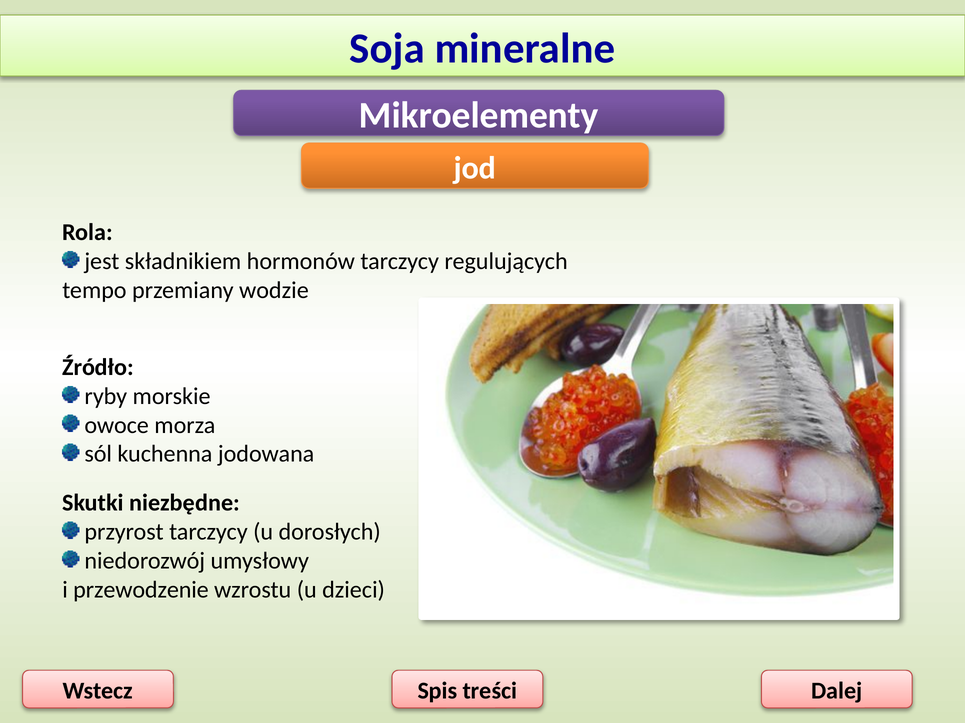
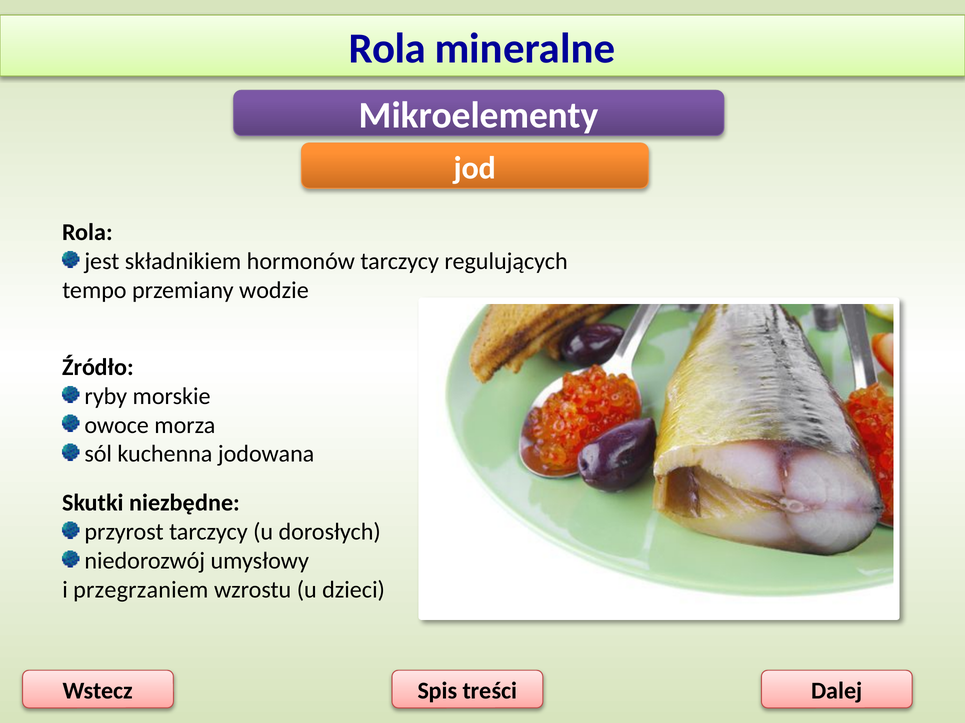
Soja: Soja -> Rola (387, 49)
przewodzenie: przewodzenie -> przegrzaniem (141, 590)
